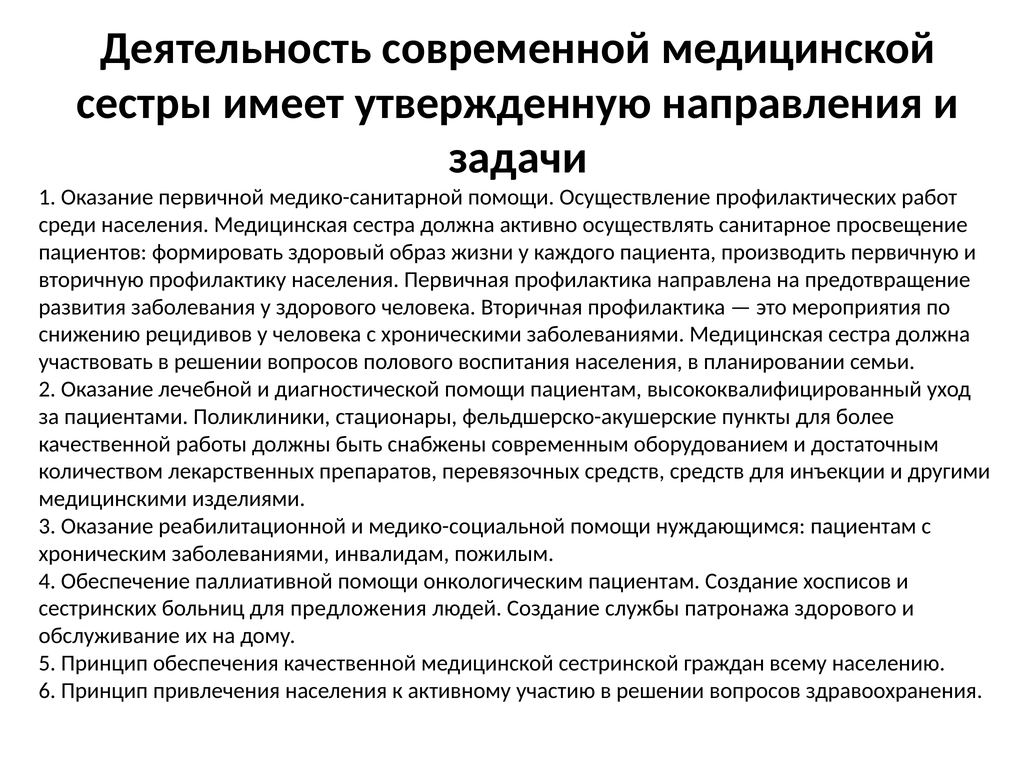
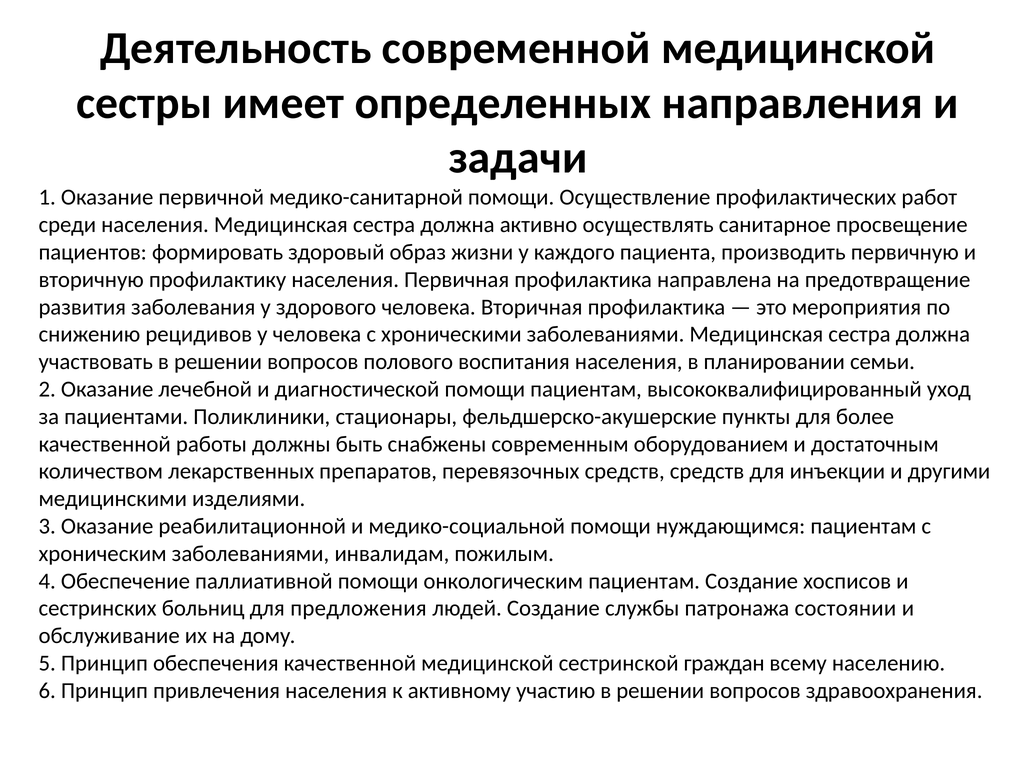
утвержденную: утвержденную -> определенных (503, 103)
патронажа здорового: здорового -> состоянии (845, 608)
